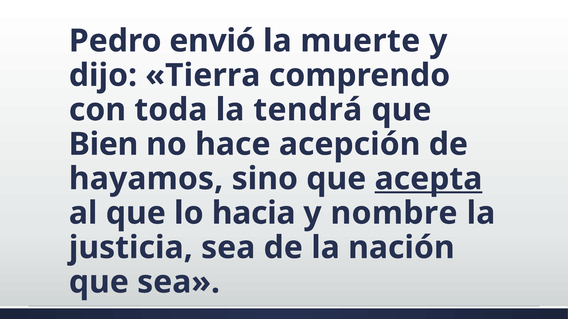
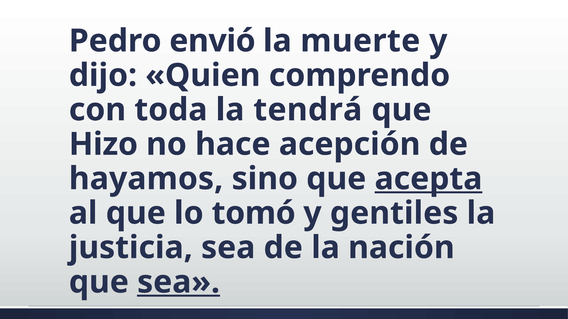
Tierra: Tierra -> Quien (203, 75)
Bien: Bien -> Hizo (103, 144)
hacia: hacia -> tomó (254, 213)
nombre: nombre -> gentiles (394, 213)
sea underline: none -> present (179, 282)
